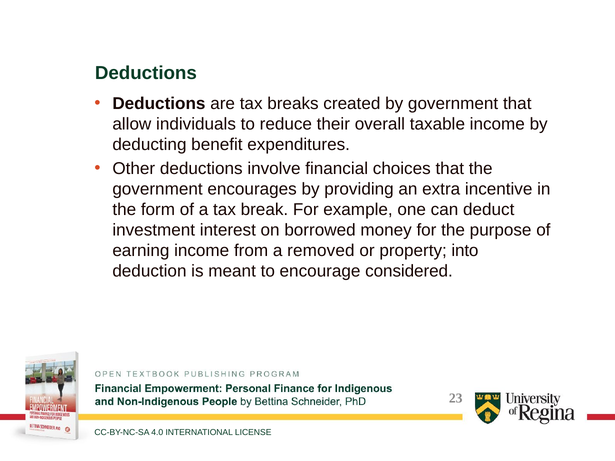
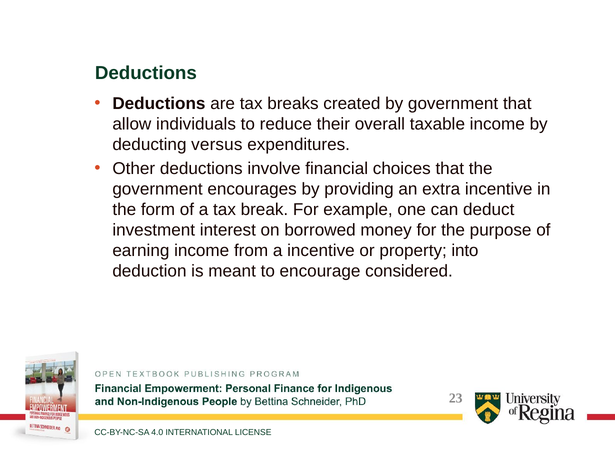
benefit: benefit -> versus (217, 145)
a removed: removed -> incentive (321, 251)
